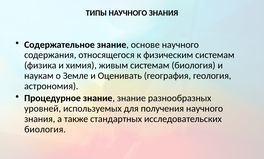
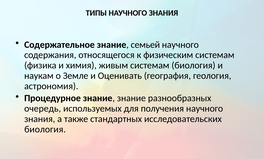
основе: основе -> семьей (145, 45)
уровней: уровней -> очередь (43, 109)
